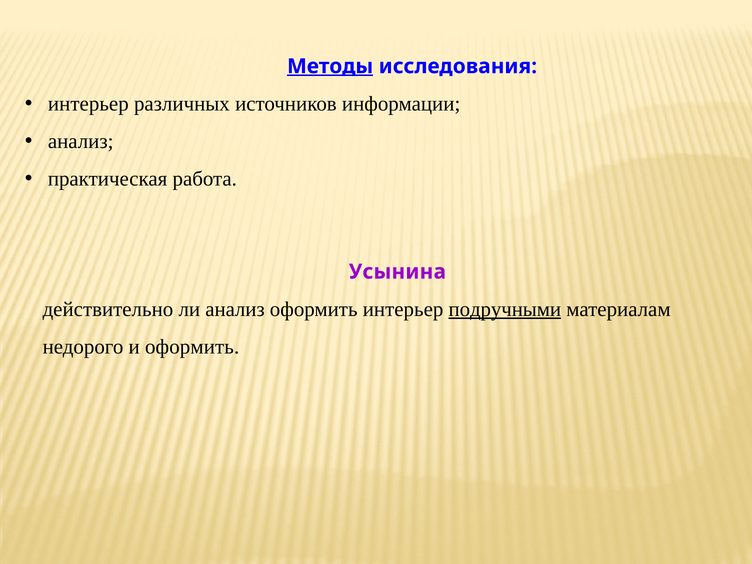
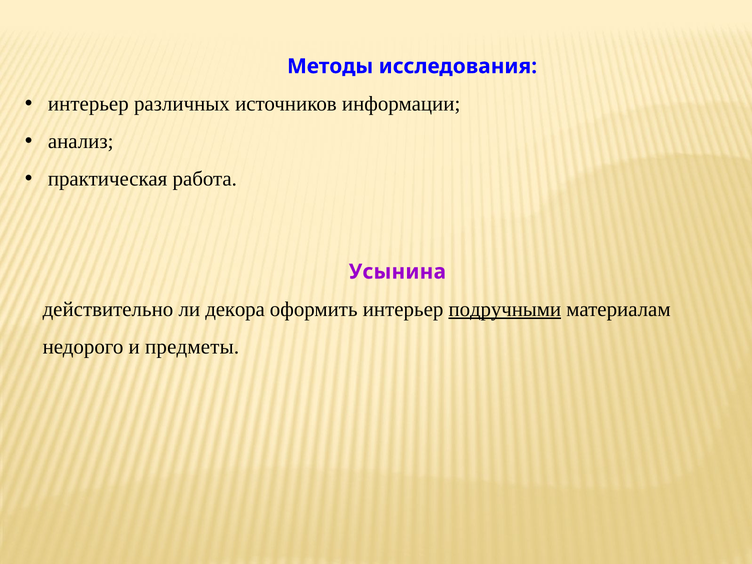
Методы underline: present -> none (330, 66)
ли анализ: анализ -> декора (235, 309)
и оформить: оформить -> предметы (192, 347)
